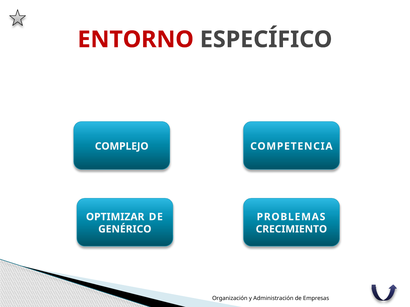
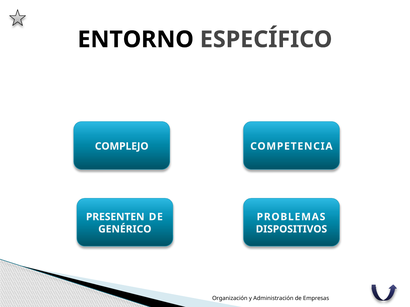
ENTORNO colour: red -> black (136, 40)
OPTIMIZAR: OPTIMIZAR -> PRESENTEN (115, 217)
CRECIMIENTO: CRECIMIENTO -> DISPOSITIVOS (291, 229)
